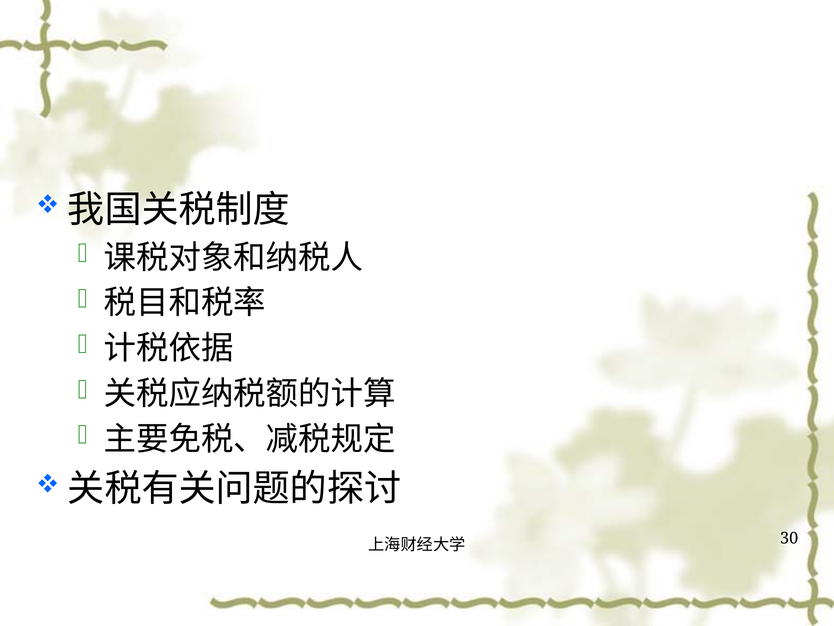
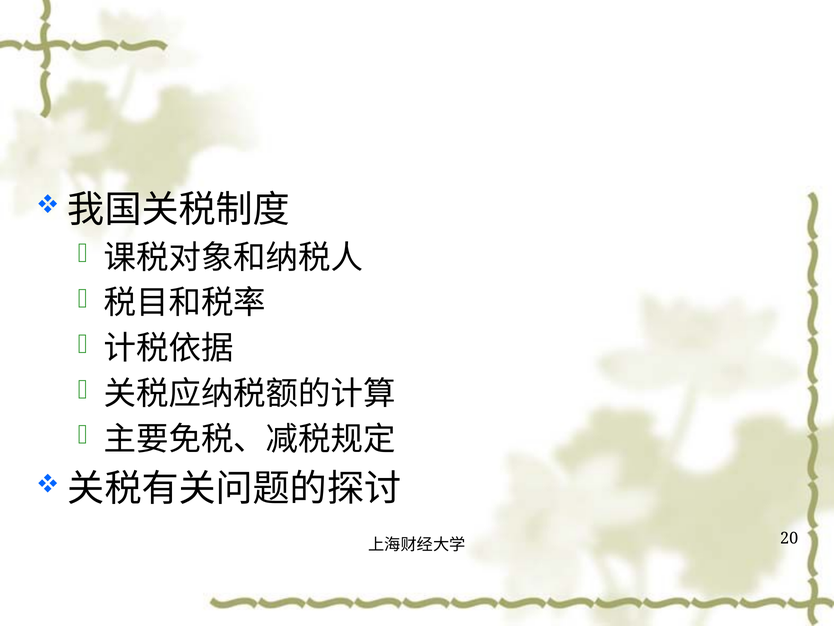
30: 30 -> 20 (789, 538)
